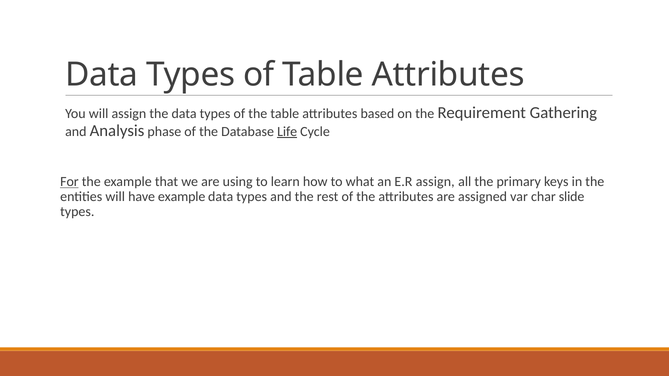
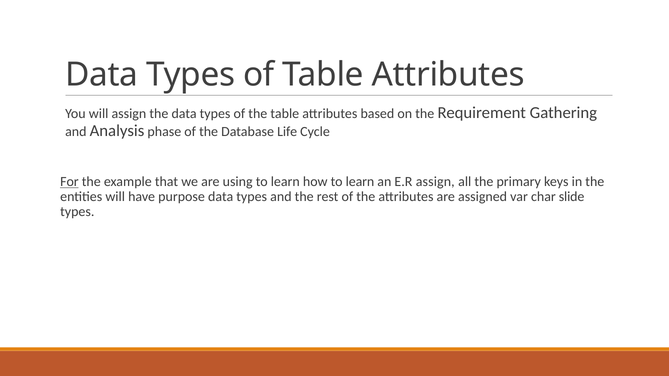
Life underline: present -> none (287, 132)
how to what: what -> learn (360, 182)
have example: example -> purpose (182, 197)
